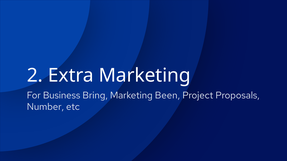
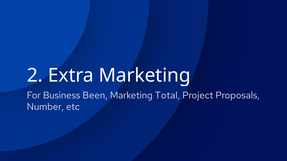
Bring: Bring -> Been (95, 96)
Been: Been -> Total (167, 96)
